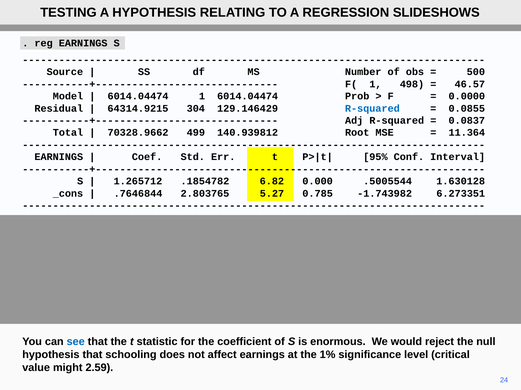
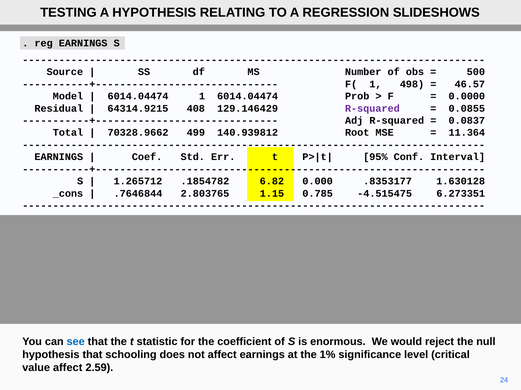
304: 304 -> 408 (196, 109)
R-squared colour: blue -> purple (372, 109)
.5005544: .5005544 -> .8353177 (388, 182)
5.27: 5.27 -> 1.15 (272, 194)
-1.743982: -1.743982 -> -4.515475 (385, 194)
value might: might -> affect (68, 368)
